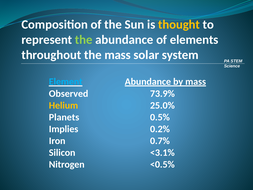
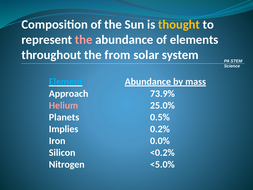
the colour: light green -> pink (84, 40)
the mass: mass -> from (117, 55)
Observed: Observed -> Approach (69, 93)
Helium colour: yellow -> pink (63, 105)
0.7%: 0.7% -> 0.0% (160, 141)
<3.1%: <3.1% -> <0.2% (162, 152)
<0.5%: <0.5% -> <5.0% (162, 164)
